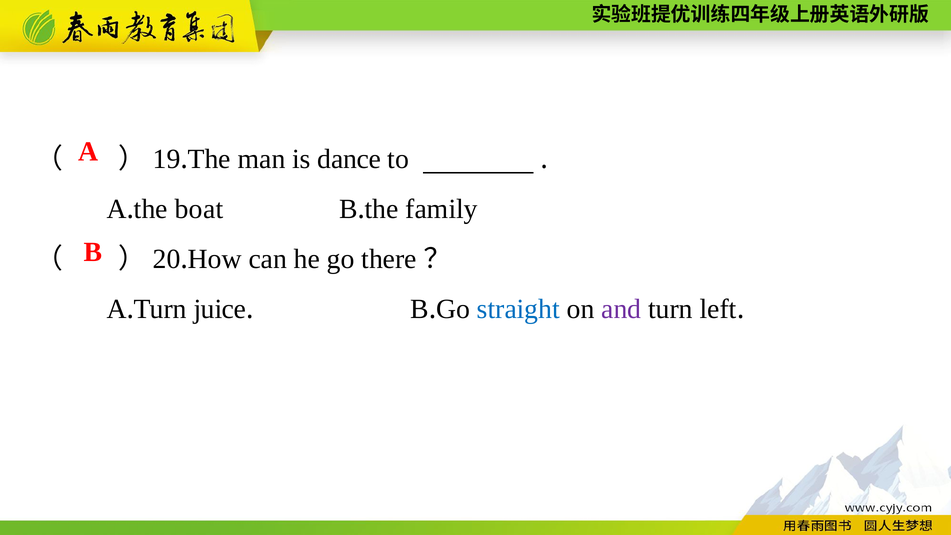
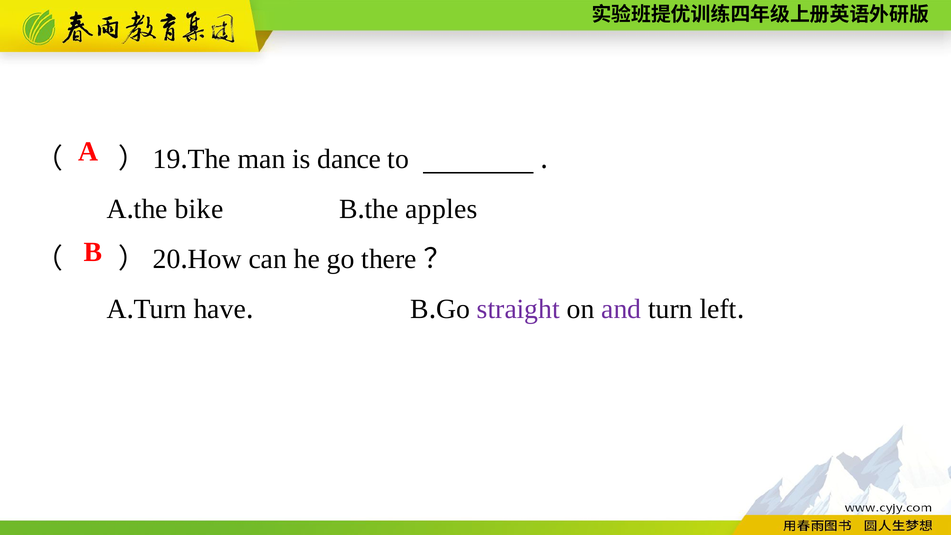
boat: boat -> bike (199, 209)
family: family -> apples (441, 209)
juice: juice -> have (220, 309)
straight colour: blue -> purple (518, 309)
